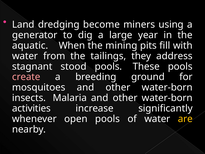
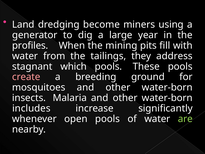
aquatic: aquatic -> profiles (30, 45)
stood: stood -> which (74, 66)
activities: activities -> includes (31, 108)
are colour: yellow -> light green (185, 119)
